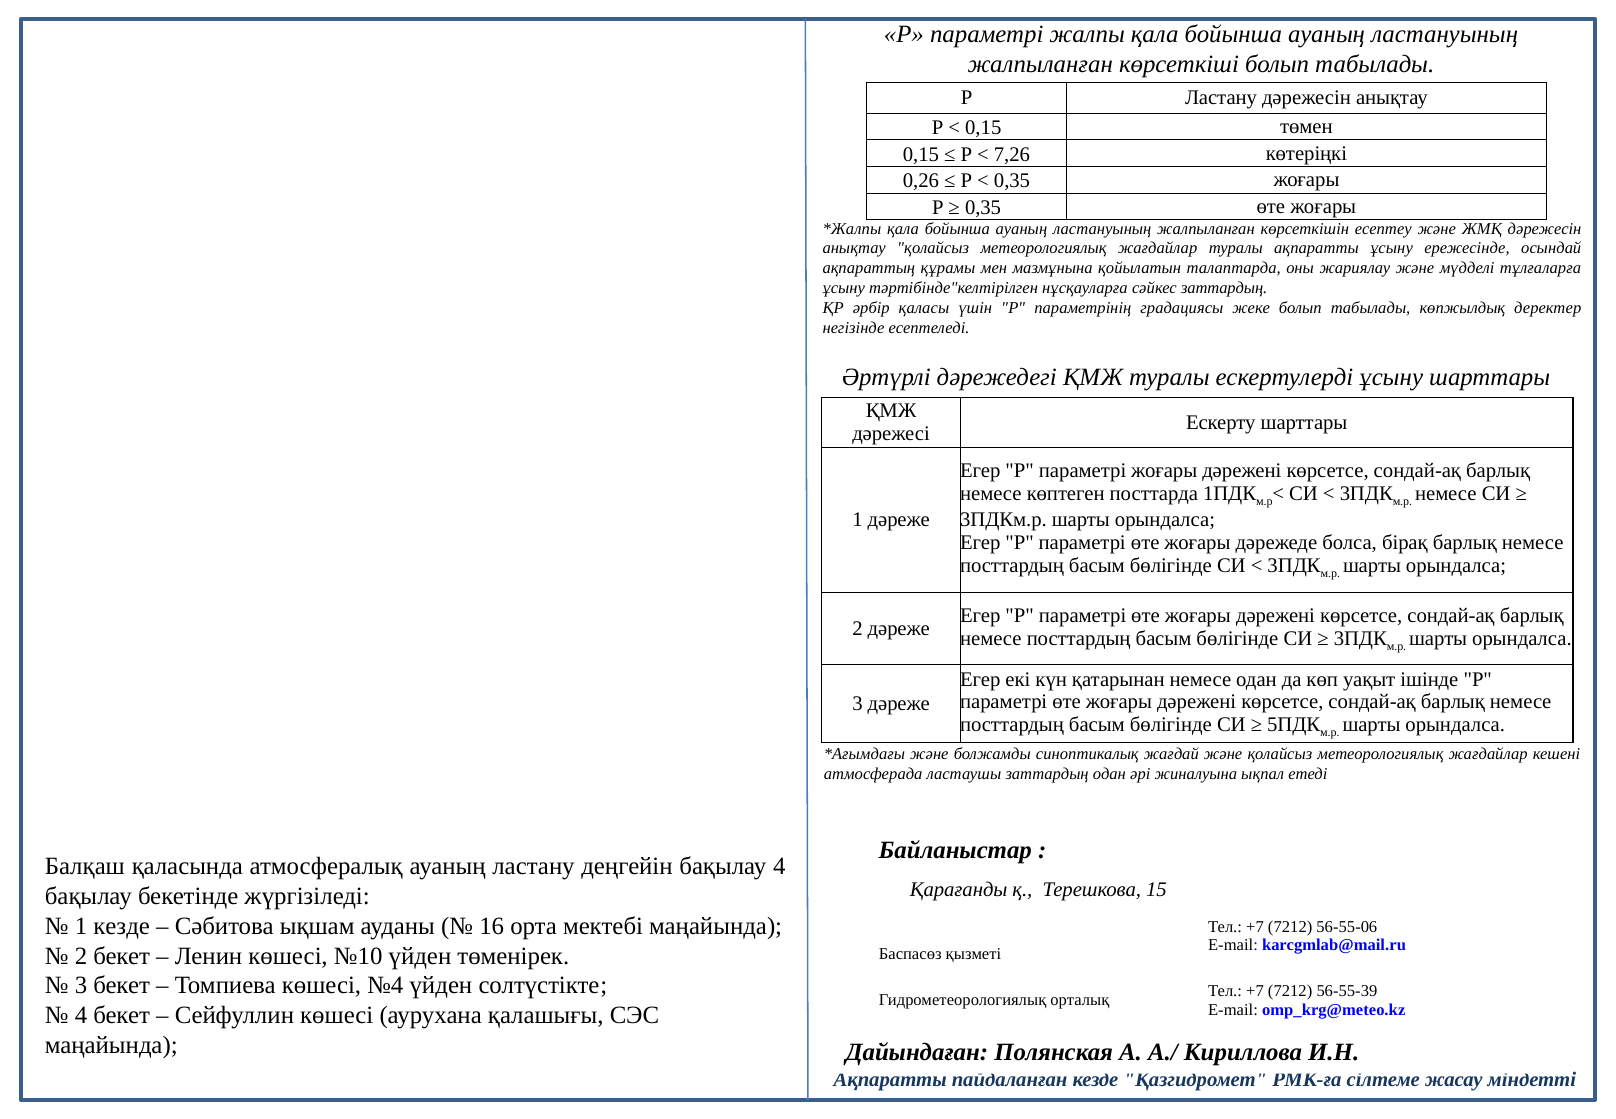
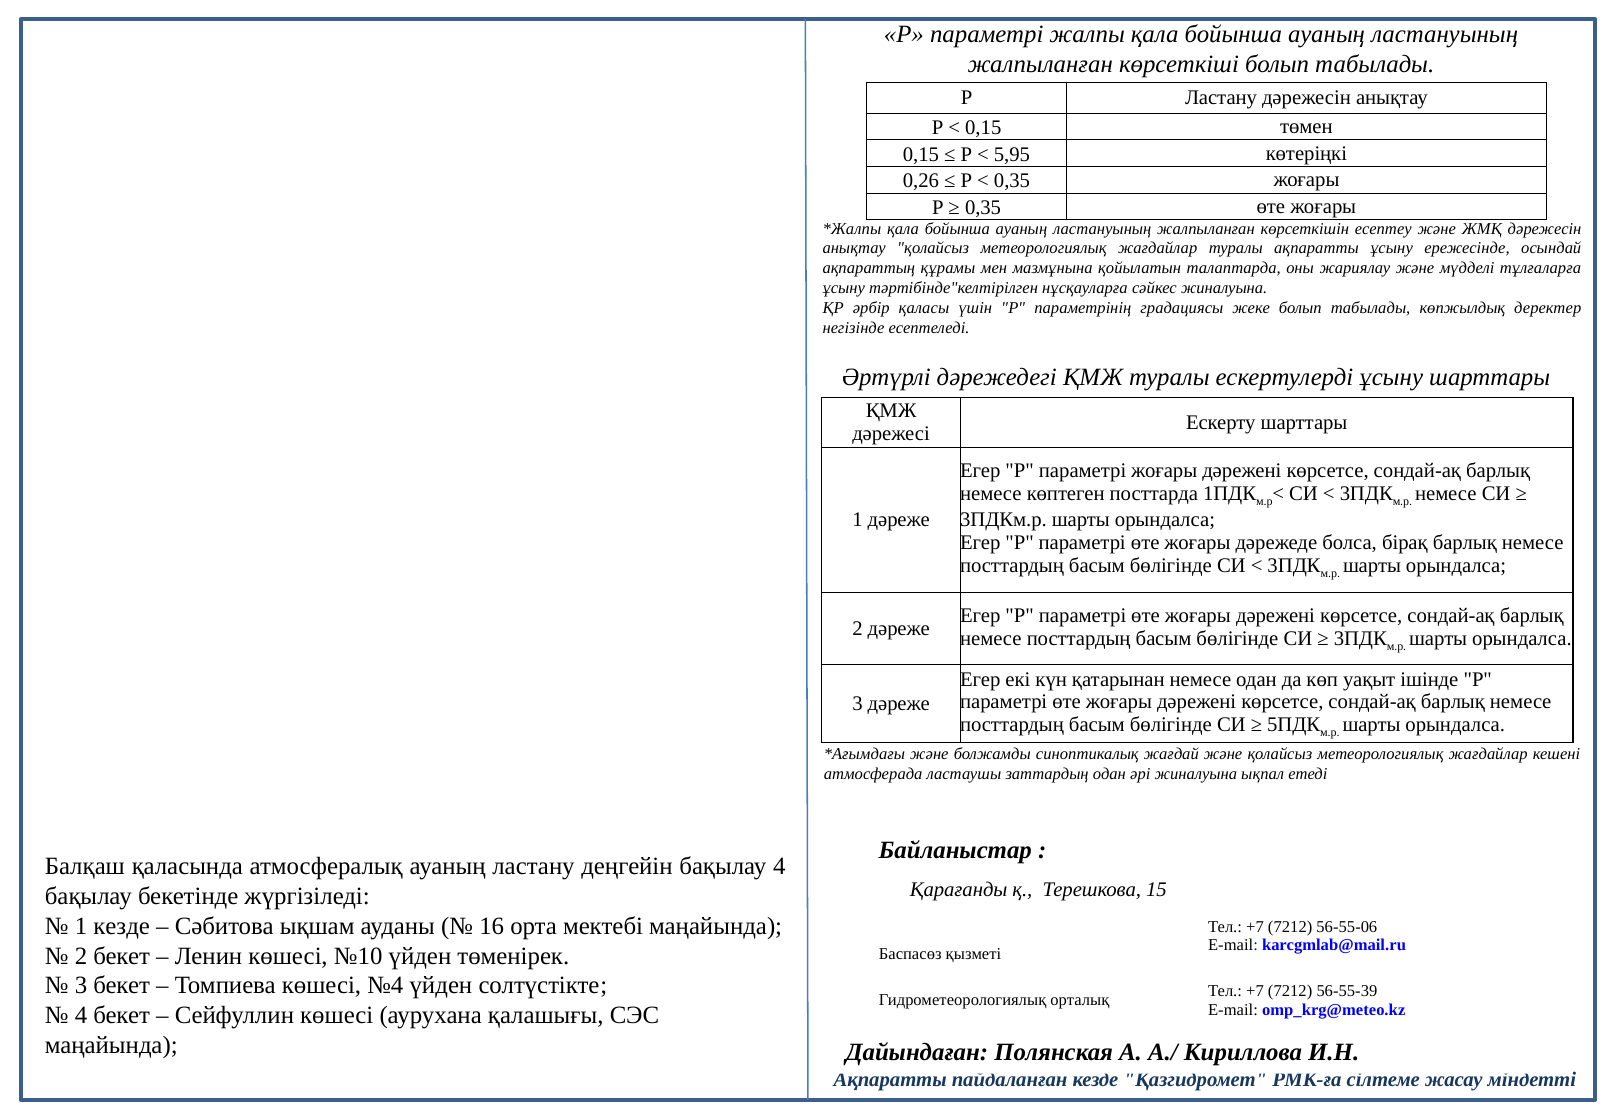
7,26: 7,26 -> 5,95 (1012, 154)
сәйкес заттардың: заттардың -> жиналуына (1224, 288)
